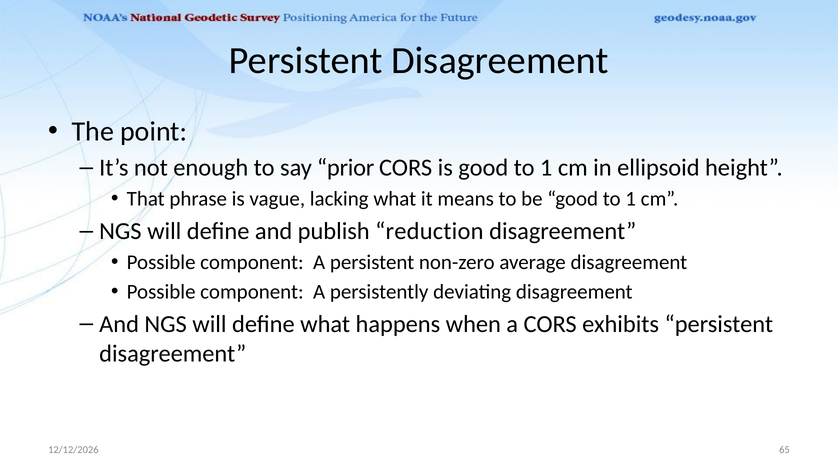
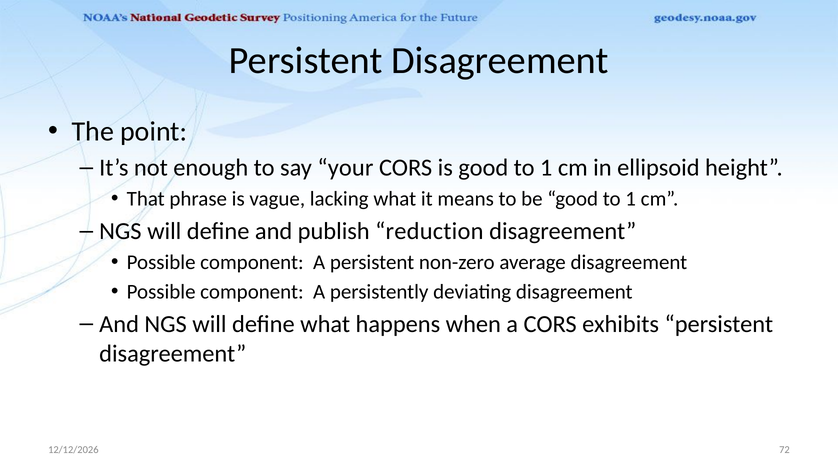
prior: prior -> your (345, 168)
65: 65 -> 72 (784, 450)
